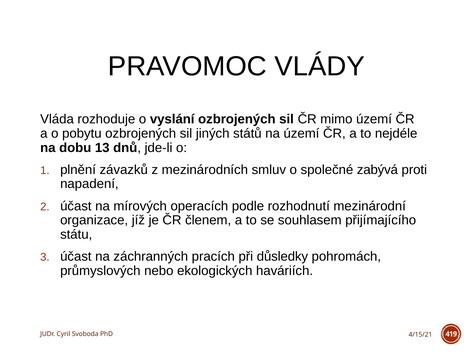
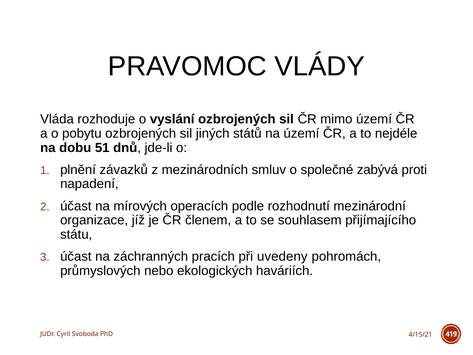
13: 13 -> 51 (102, 148)
důsledky: důsledky -> uvedeny (282, 256)
